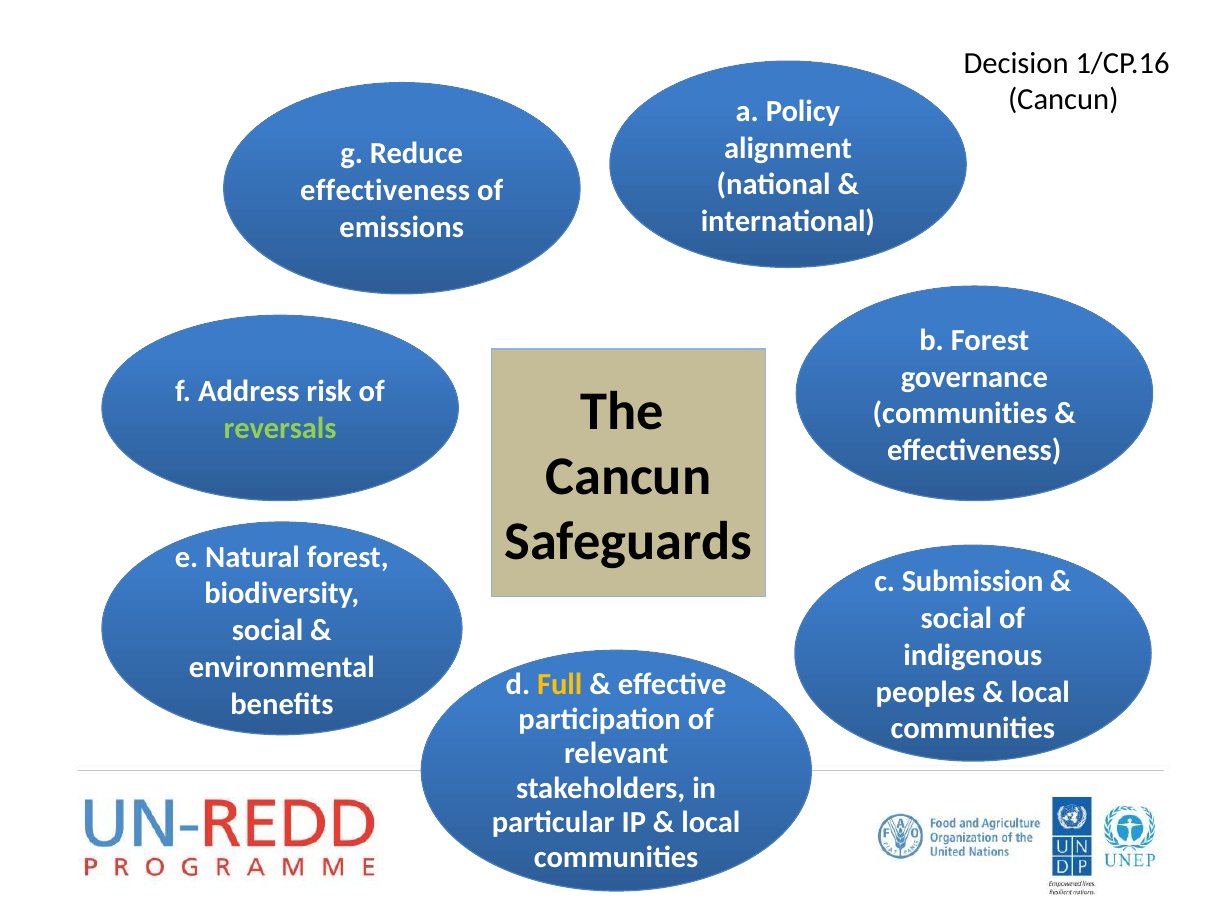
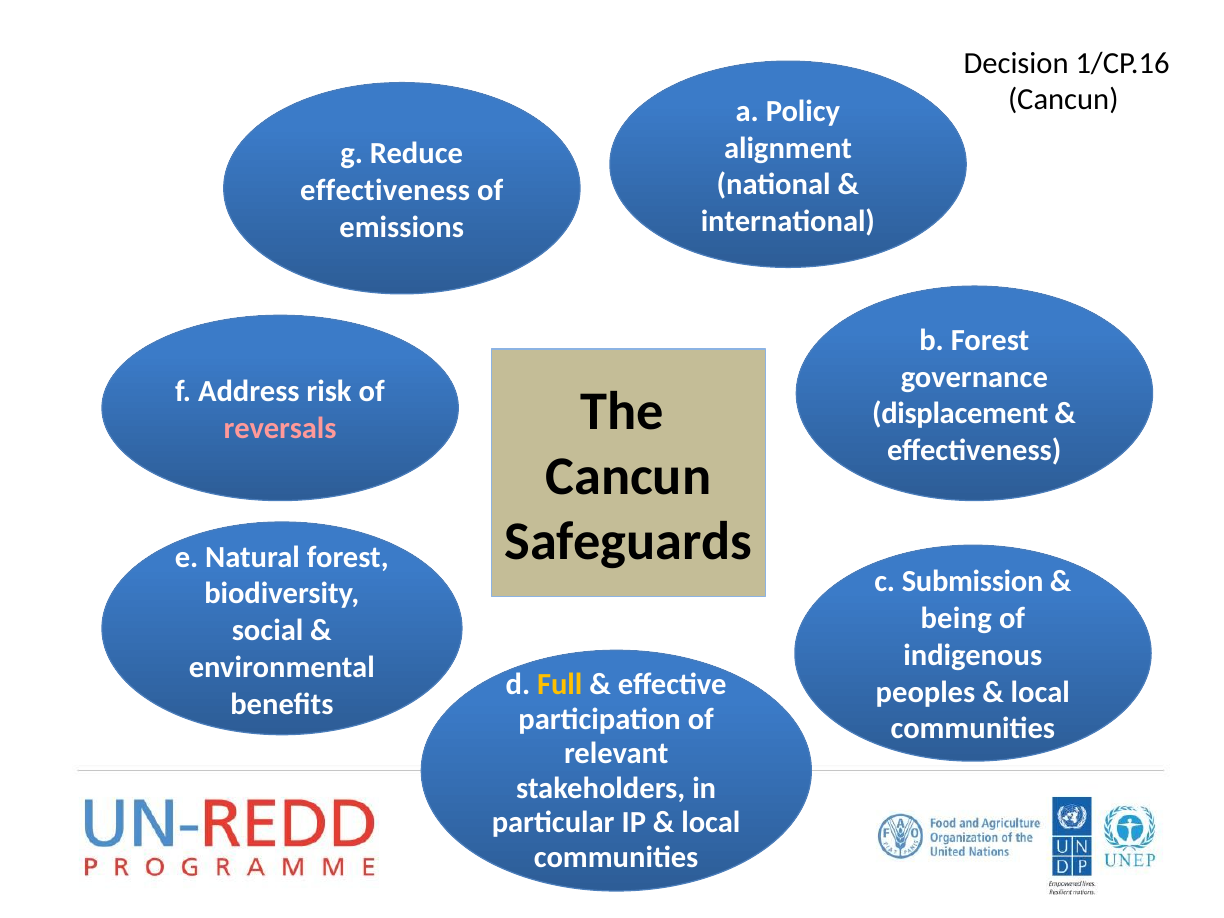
communities: communities -> displacement (960, 414)
reversals colour: light green -> pink (280, 428)
social: social -> being (956, 619)
